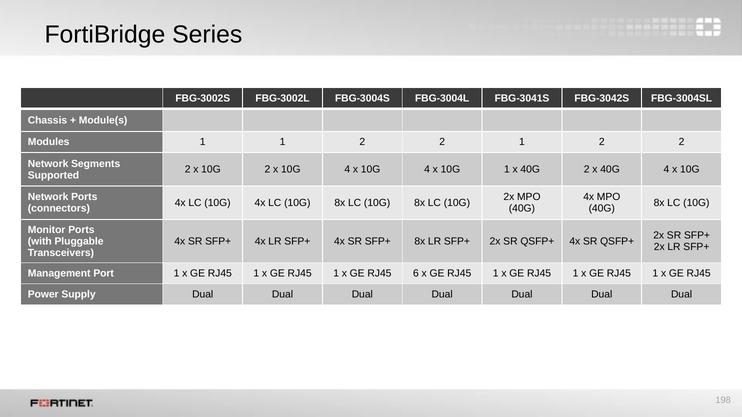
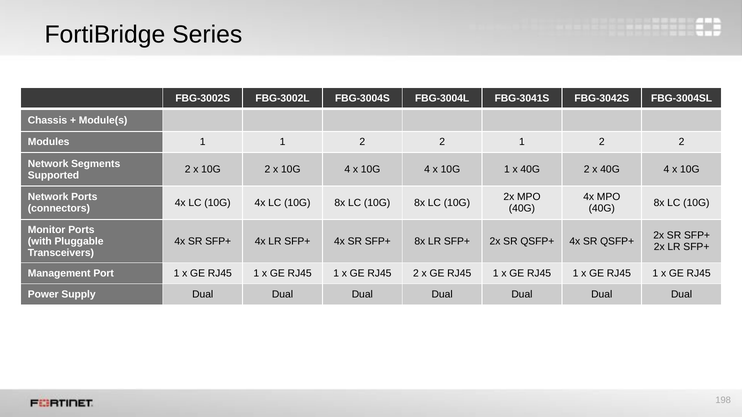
RJ45 6: 6 -> 2 (416, 274)
